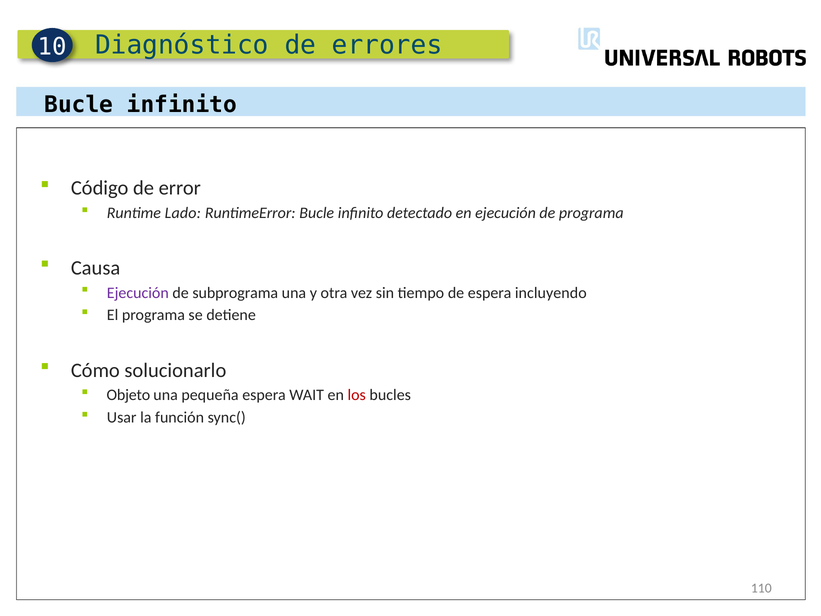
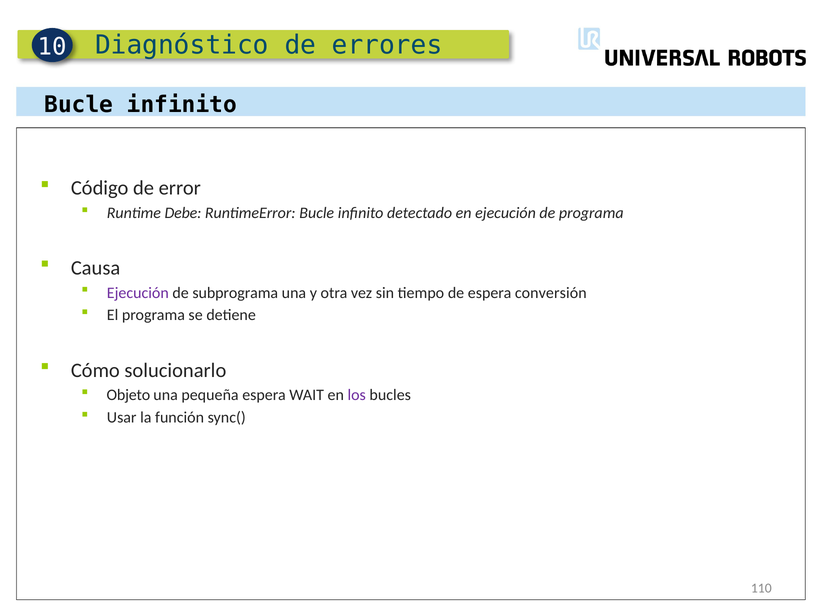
Lado: Lado -> Debe (183, 213)
incluyendo: incluyendo -> conversión (551, 293)
los colour: red -> purple (357, 395)
